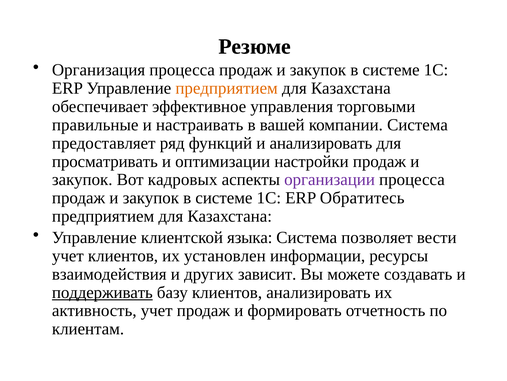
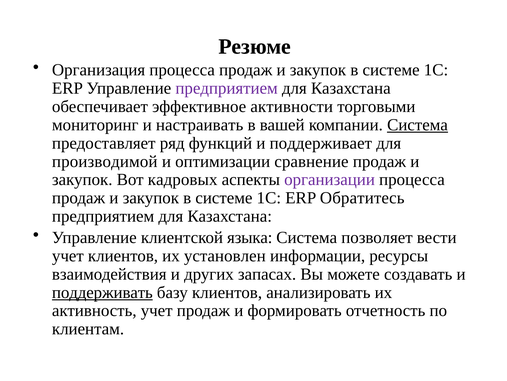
предприятием colour: orange -> purple (227, 88)
управления: управления -> активности (292, 106)
правильные: правильные -> мониторинг (95, 125)
Система underline: none -> present (418, 125)
и анализировать: анализировать -> поддерживает (321, 143)
просматривать: просматривать -> производимой (105, 161)
настройки: настройки -> сравнение (311, 161)
зависит: зависит -> запасах (267, 274)
